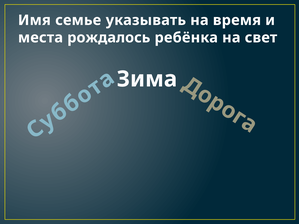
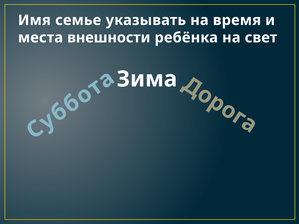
рождалось: рождалось -> внешности (109, 38)
